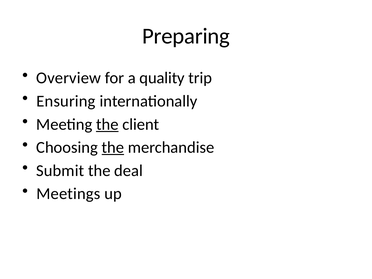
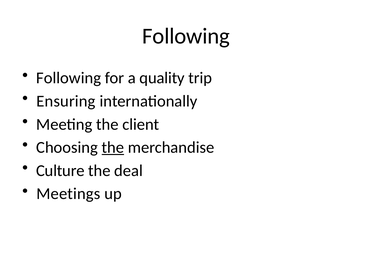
Preparing: Preparing -> Following (186, 36)
Overview: Overview -> Following (69, 78)
the underline: present -> none (107, 124)
Submit: Submit -> Culture (60, 171)
